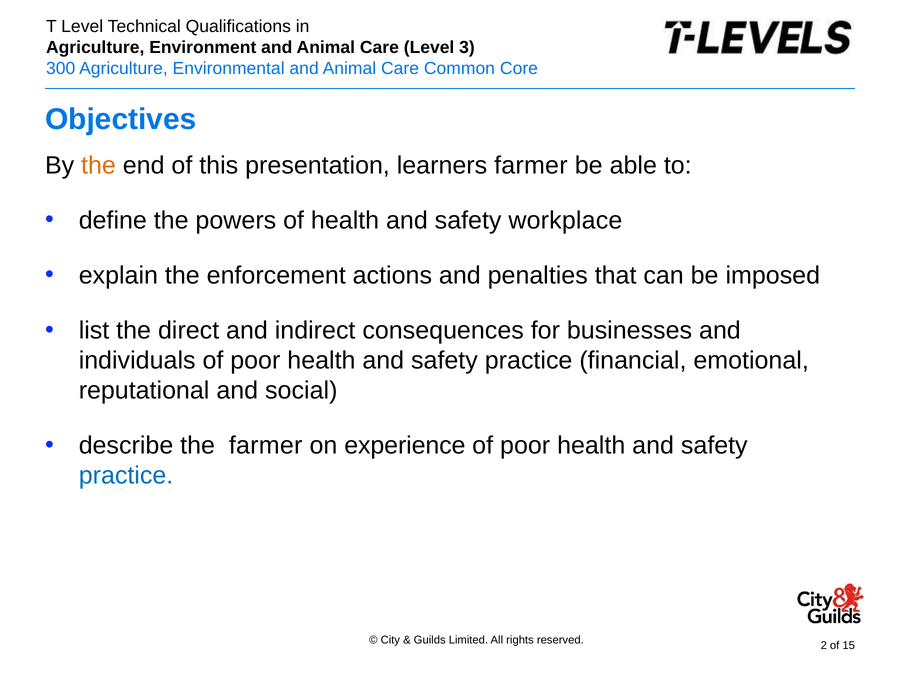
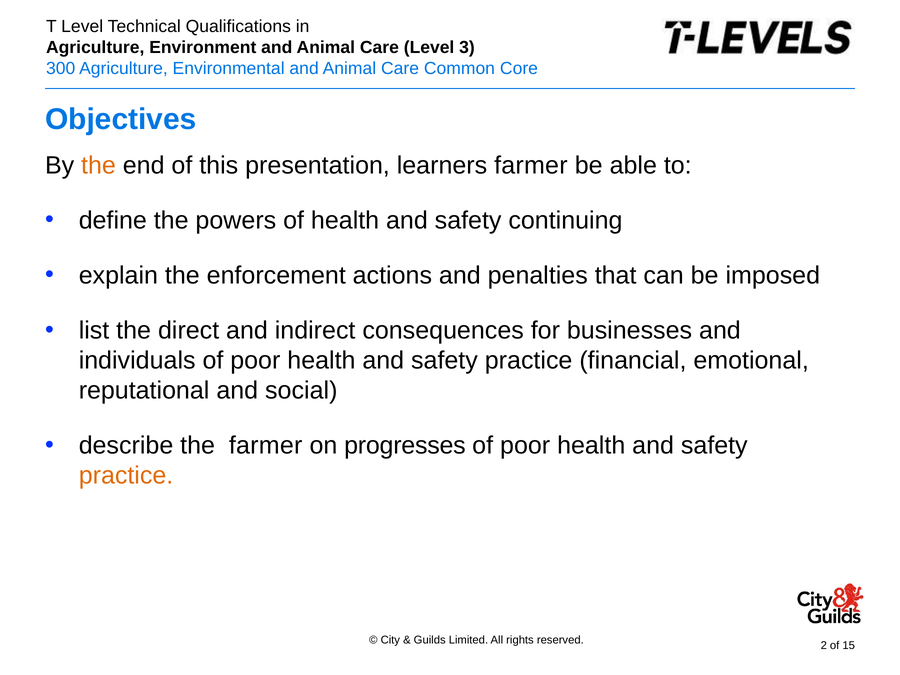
workplace: workplace -> continuing (565, 221)
experience: experience -> progresses (405, 446)
practice colour: blue -> orange (126, 476)
